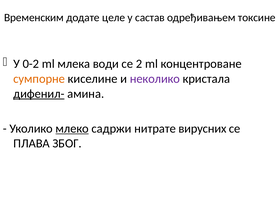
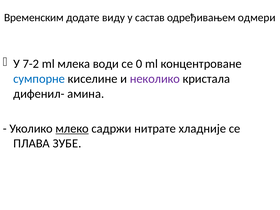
целе: целе -> виду (114, 18)
токсине: токсине -> одмери (257, 18)
0-2: 0-2 -> 7-2 (31, 64)
2: 2 -> 0 (139, 64)
сумпорне colour: orange -> blue (39, 79)
дифенил- underline: present -> none (39, 94)
вирусних: вирусних -> хладније (202, 129)
ЗБОГ: ЗБОГ -> ЗУБЕ (67, 143)
